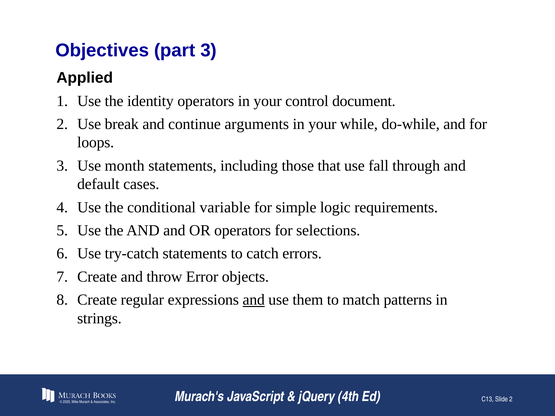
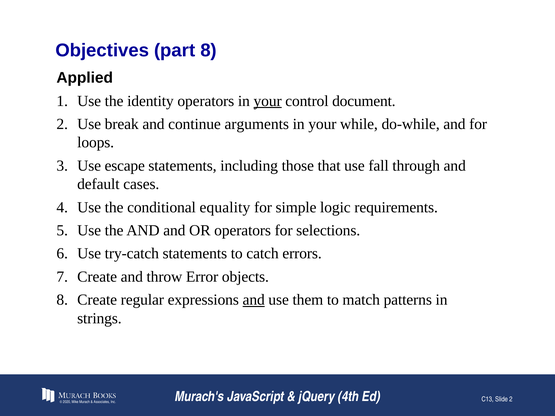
part 3: 3 -> 8 (209, 50)
your underline: none -> present (268, 101)
month: month -> escape (125, 166)
variable: variable -> equality (225, 207)
